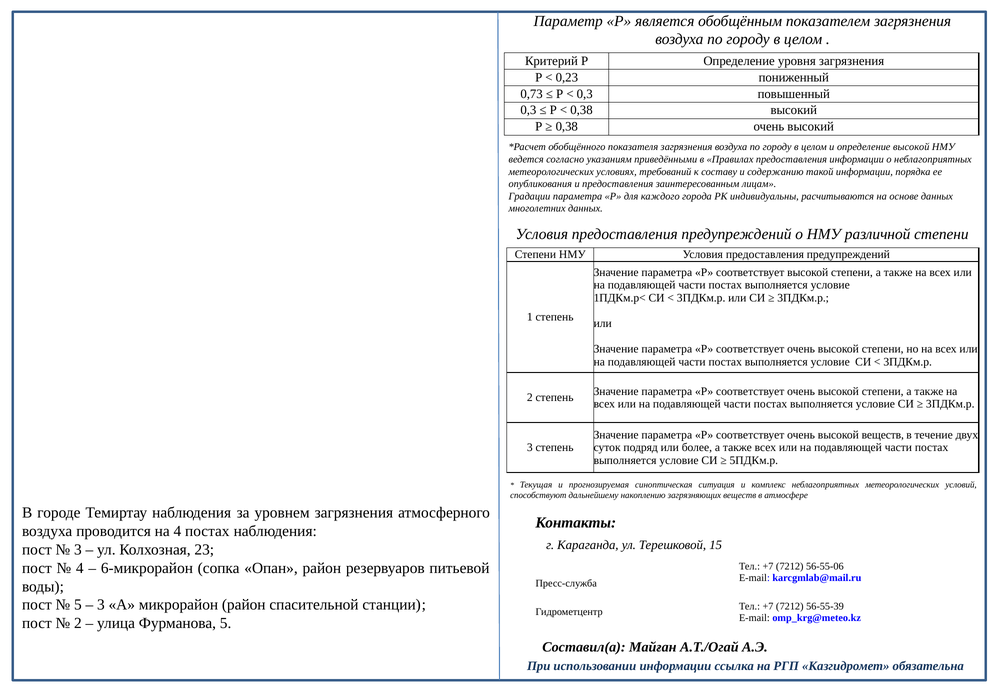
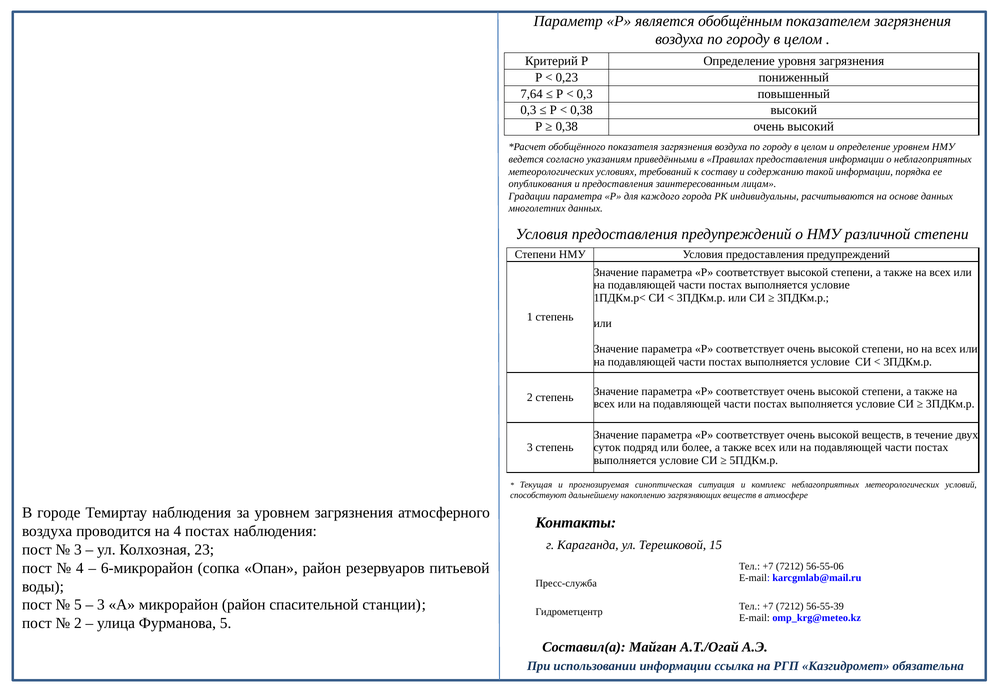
0,73: 0,73 -> 7,64 (532, 94)
определение высокой: высокой -> уровнем (911, 147)
